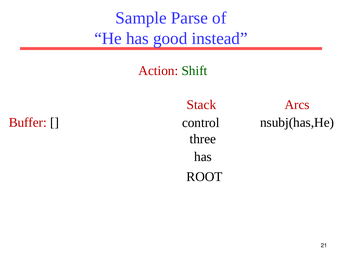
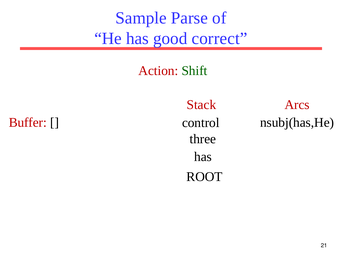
instead: instead -> correct (220, 39)
